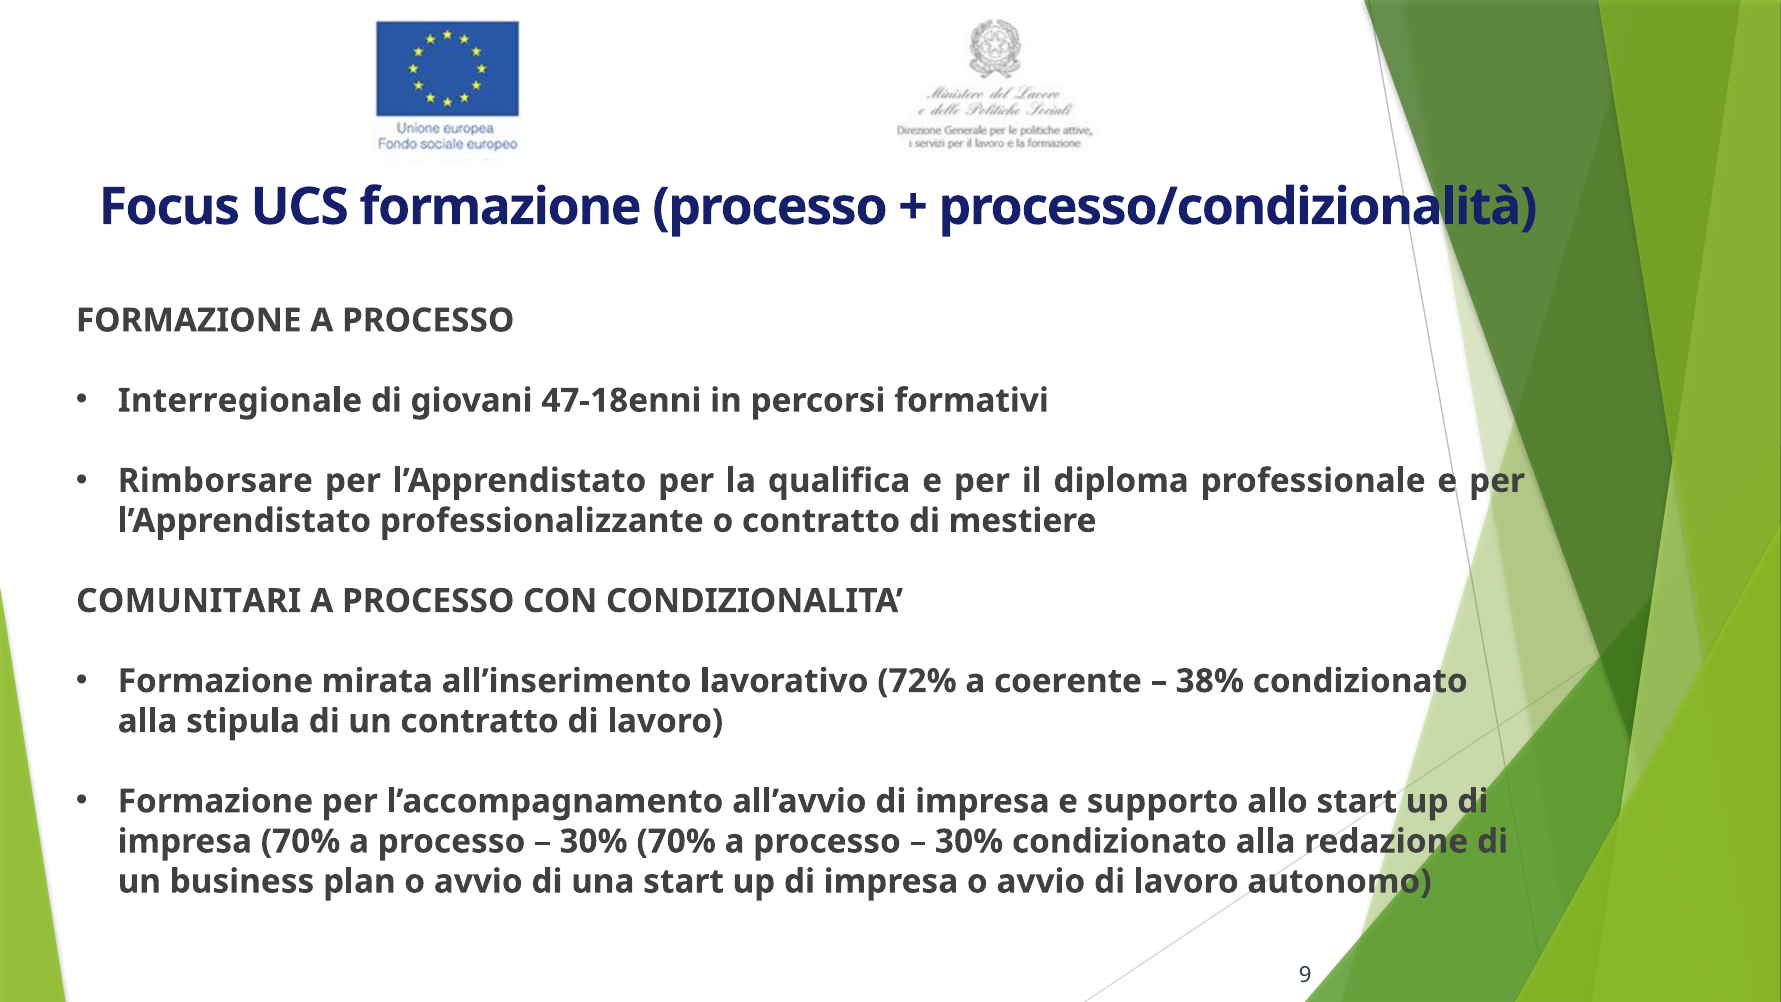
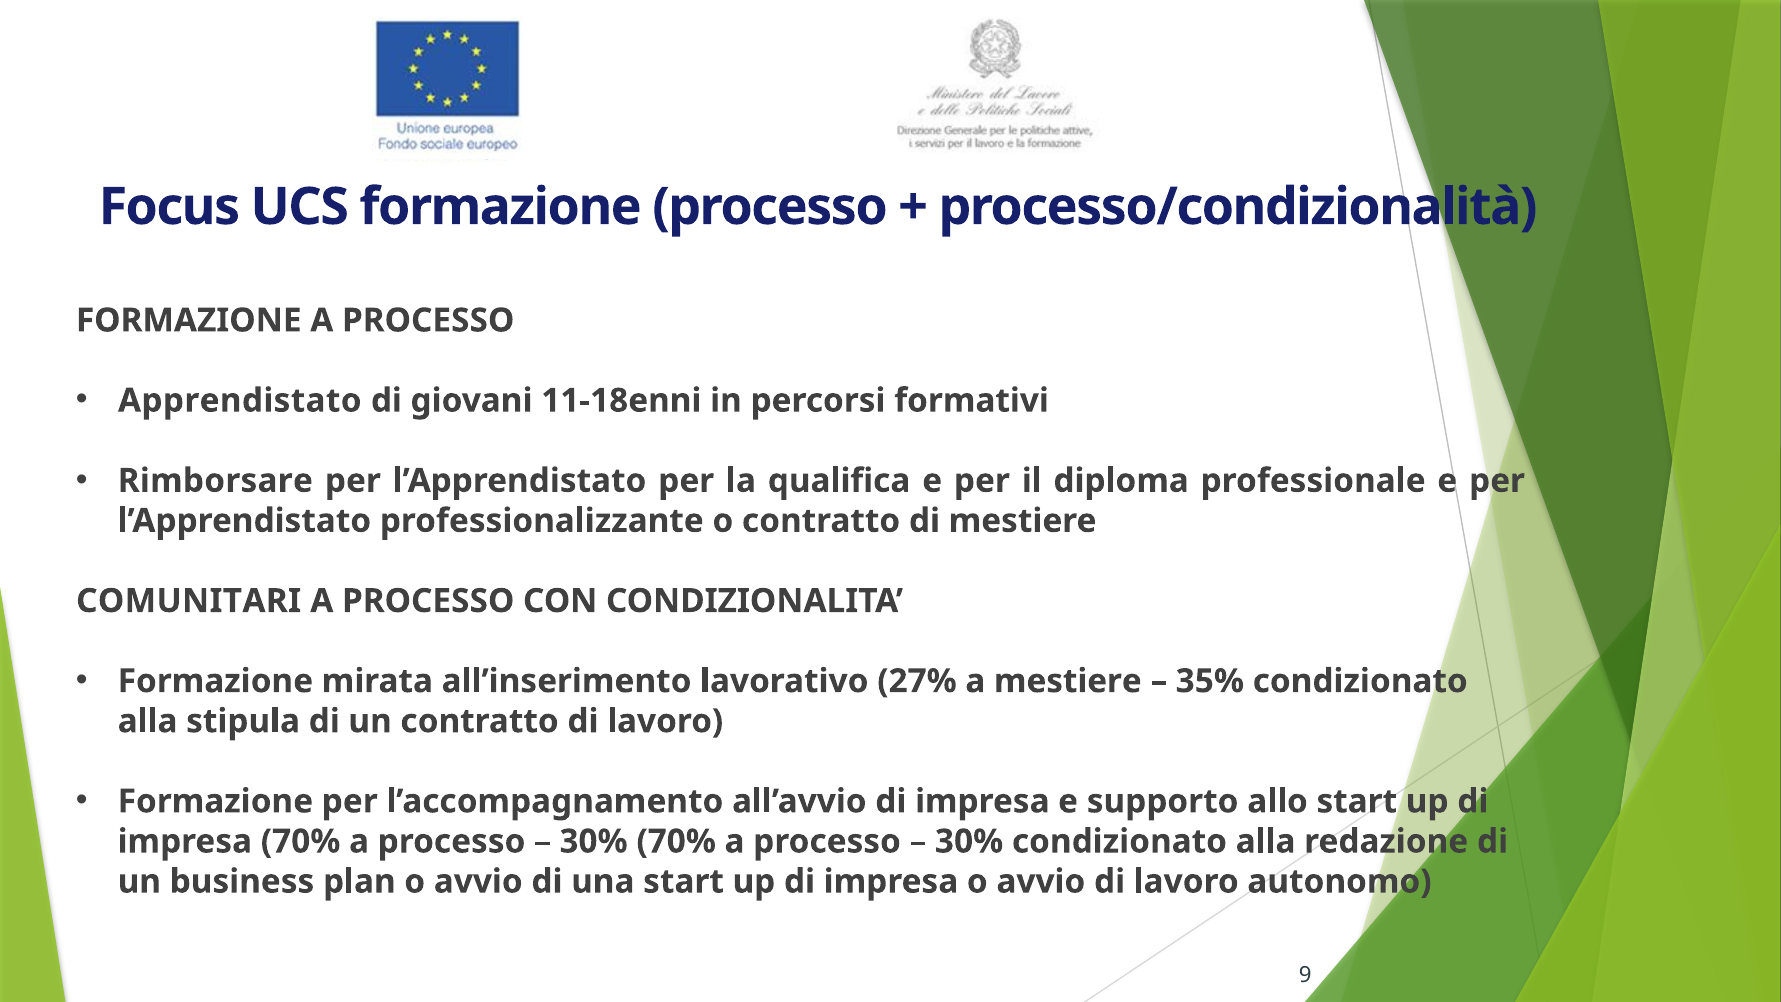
Interregionale: Interregionale -> Apprendistato (240, 401)
47-18enni: 47-18enni -> 11-18enni (621, 401)
72%: 72% -> 27% (917, 681)
a coerente: coerente -> mestiere (1068, 681)
38%: 38% -> 35% (1210, 681)
